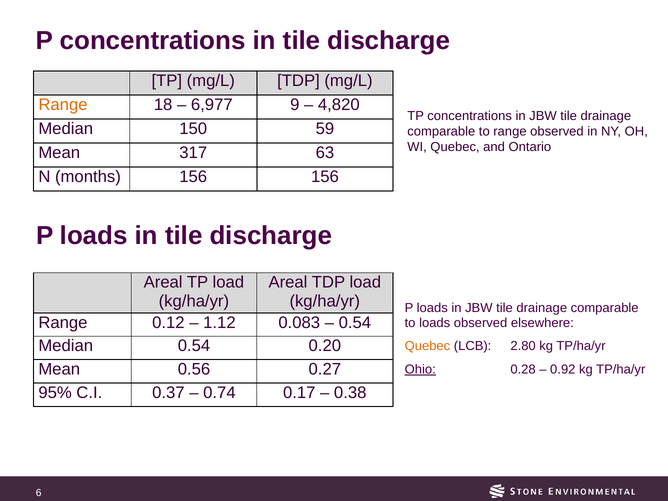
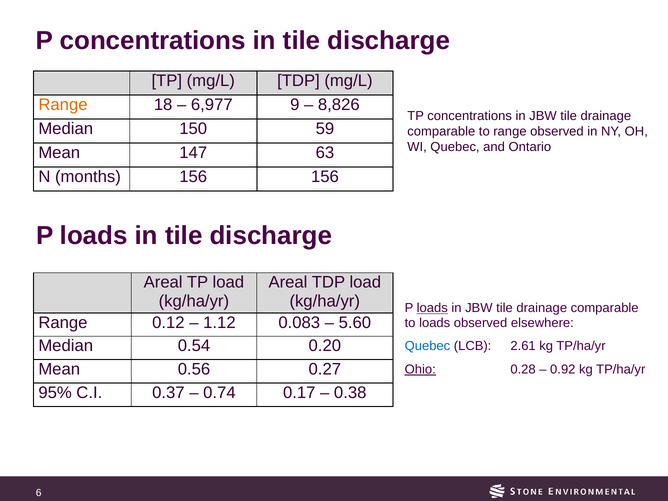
4,820: 4,820 -> 8,826 (339, 105)
317: 317 -> 147 (193, 153)
loads underline: none -> present (432, 308)
0.54: 0.54 -> 5.60 (355, 323)
Quebec colour: orange -> blue (427, 346)
2.80: 2.80 -> 2.61 (523, 346)
